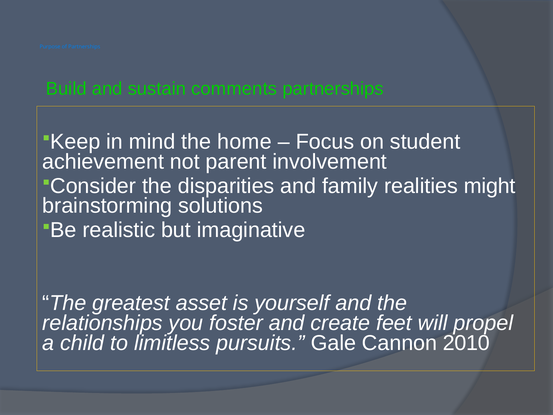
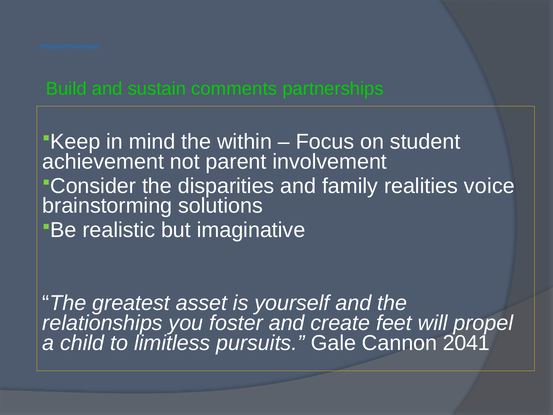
home: home -> within (245, 142)
might: might -> voice (489, 186)
2010: 2010 -> 2041 (466, 343)
